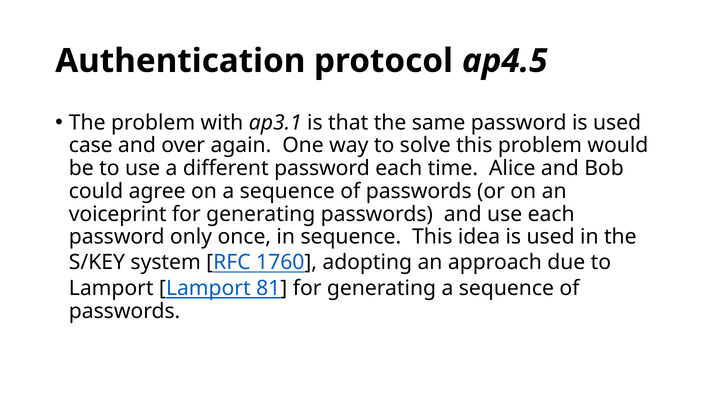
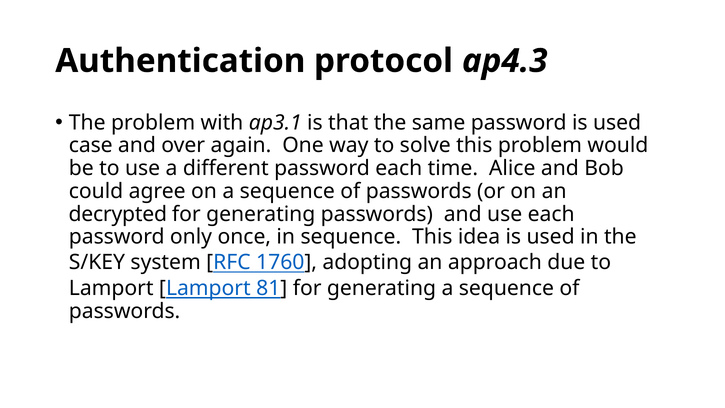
ap4.5: ap4.5 -> ap4.3 (505, 61)
voiceprint: voiceprint -> decrypted (118, 214)
